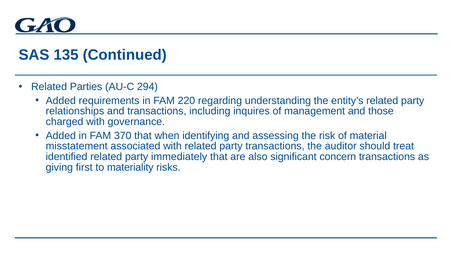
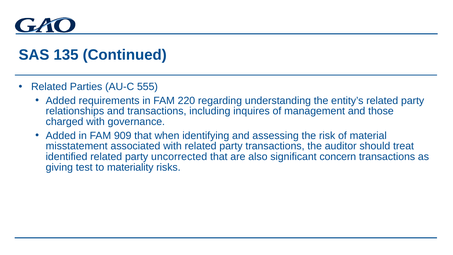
294: 294 -> 555 (147, 87)
370: 370 -> 909 (123, 135)
immediately: immediately -> uncorrected (179, 157)
first: first -> test (84, 167)
